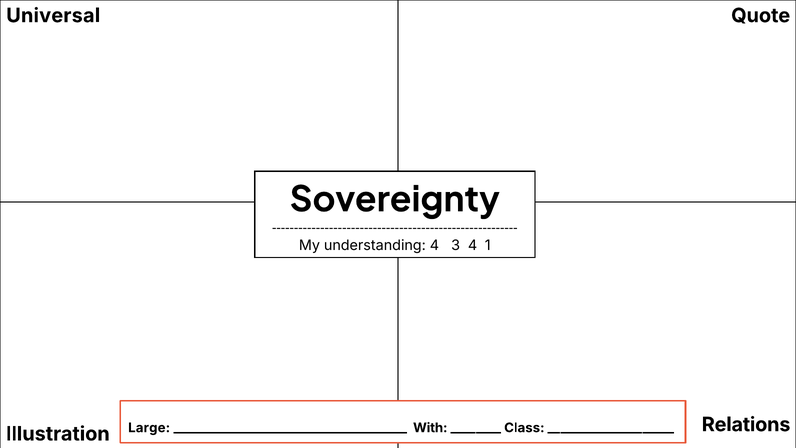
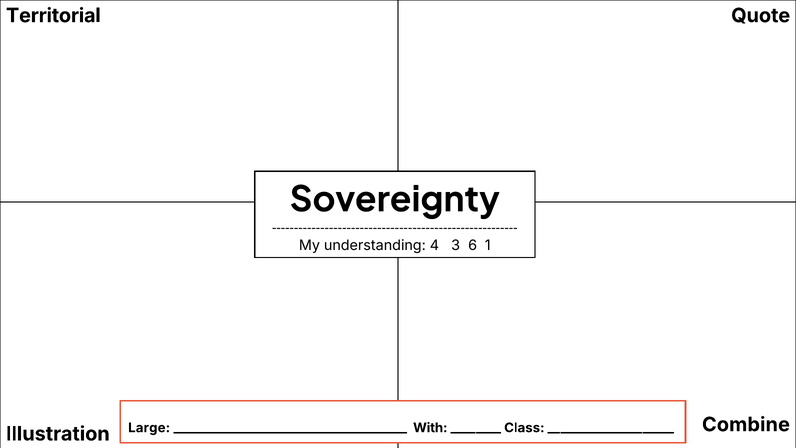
Universal: Universal -> Territorial (53, 16)
3 4: 4 -> 6 (473, 245)
Relations: Relations -> Combine (746, 424)
